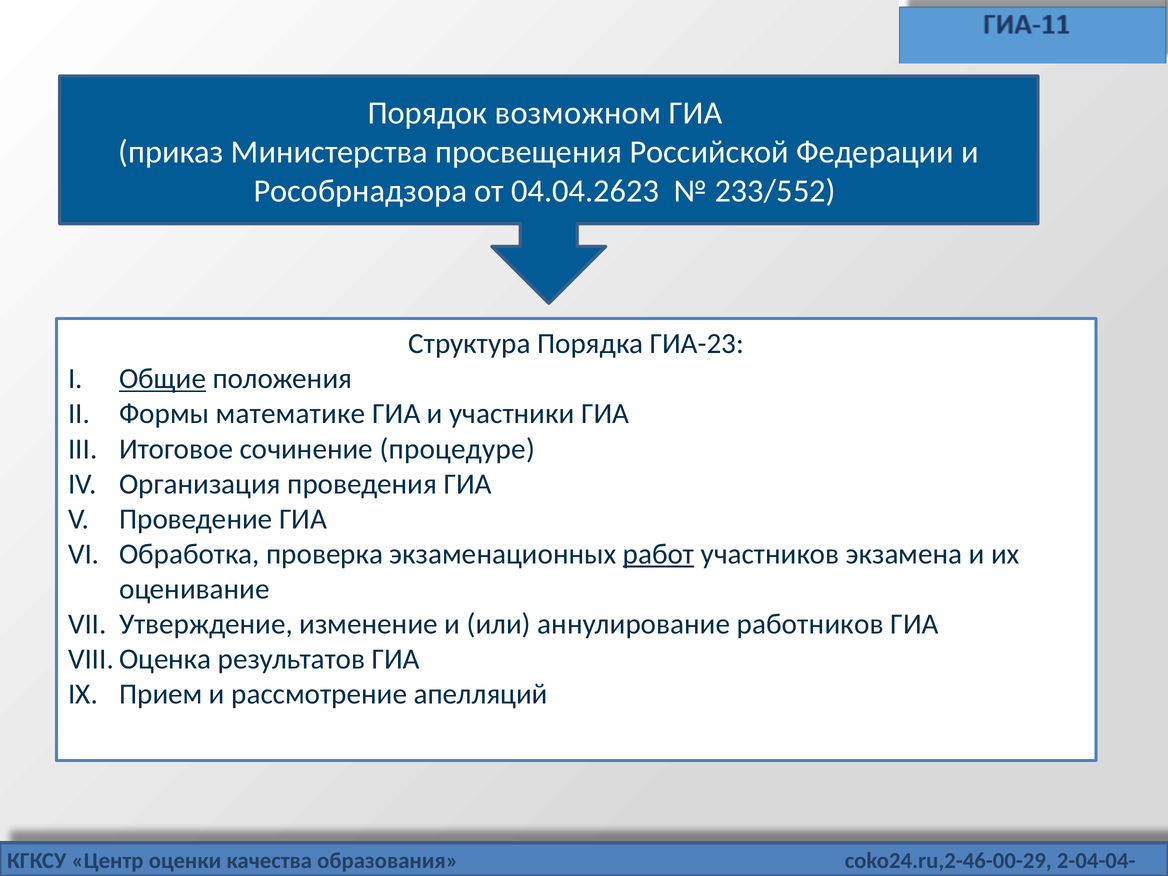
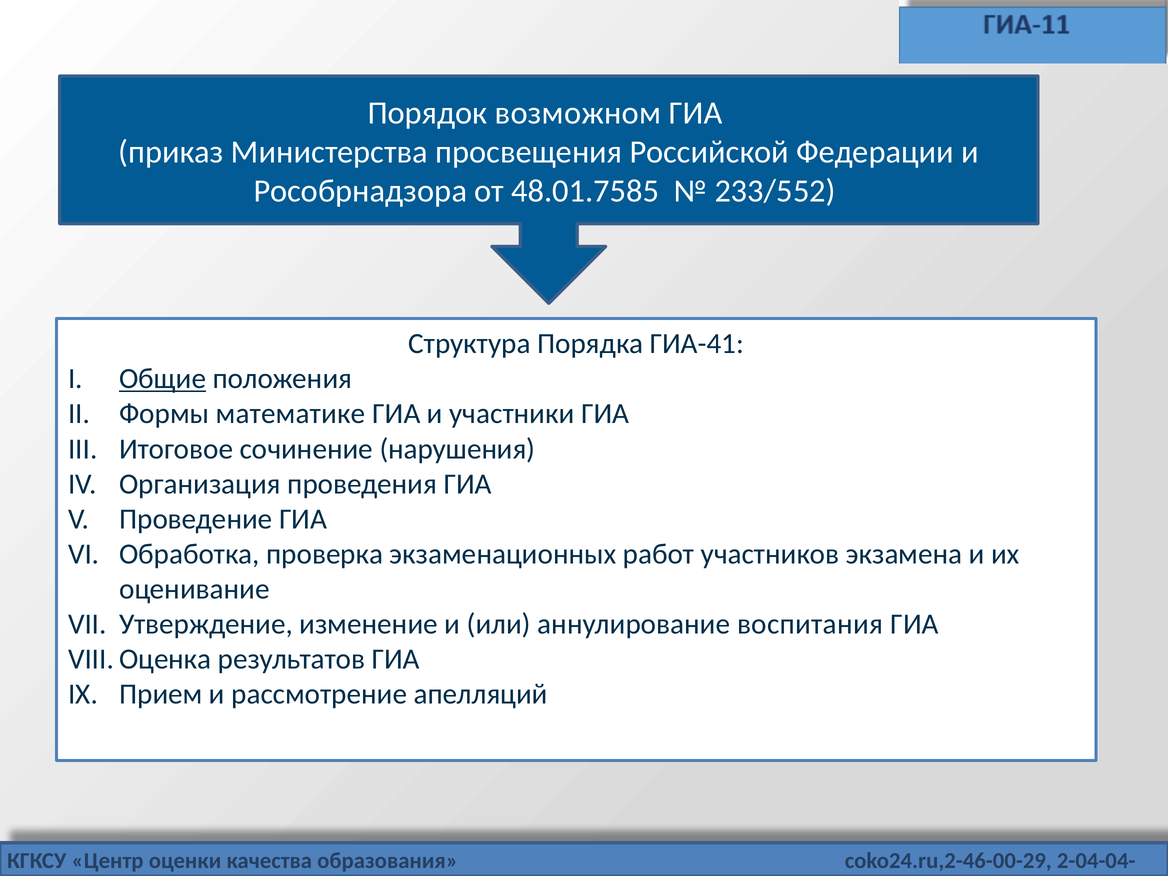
04.04.2623: 04.04.2623 -> 48.01.7585 (585, 191)
ГИА-23: ГИА-23 -> ГИА-41 (697, 344)
процедуре: процедуре -> нарушения (457, 449)
работ underline: present -> none (659, 554)
работников: работников -> воспитания (810, 624)
